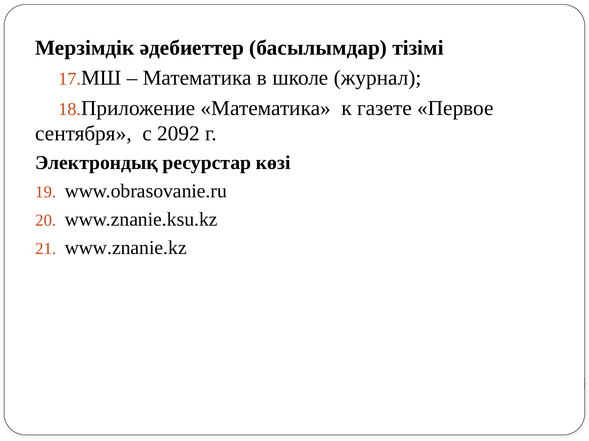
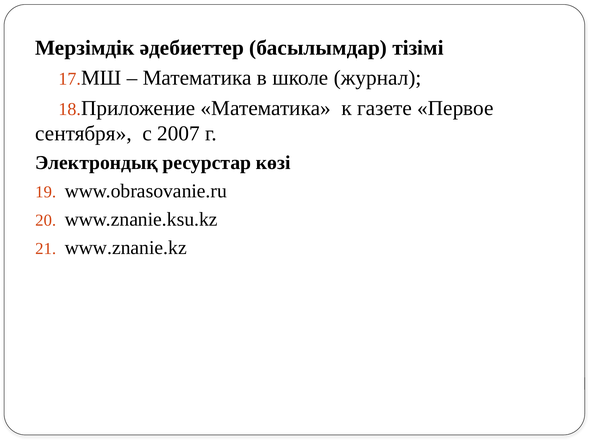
2092: 2092 -> 2007 (178, 134)
